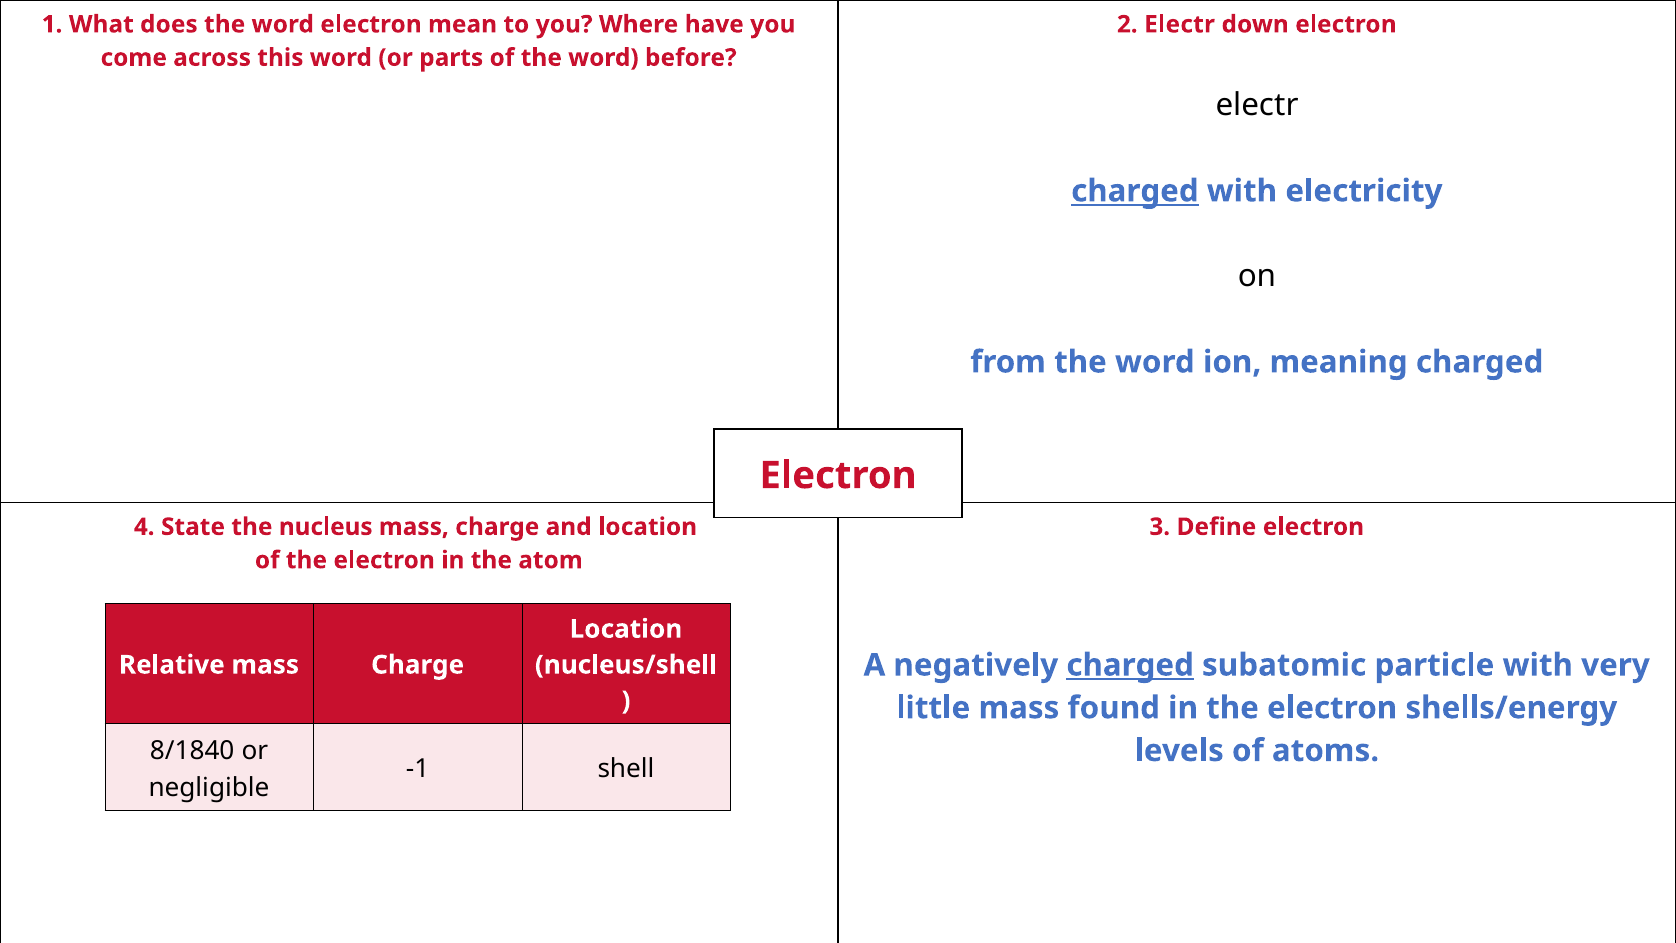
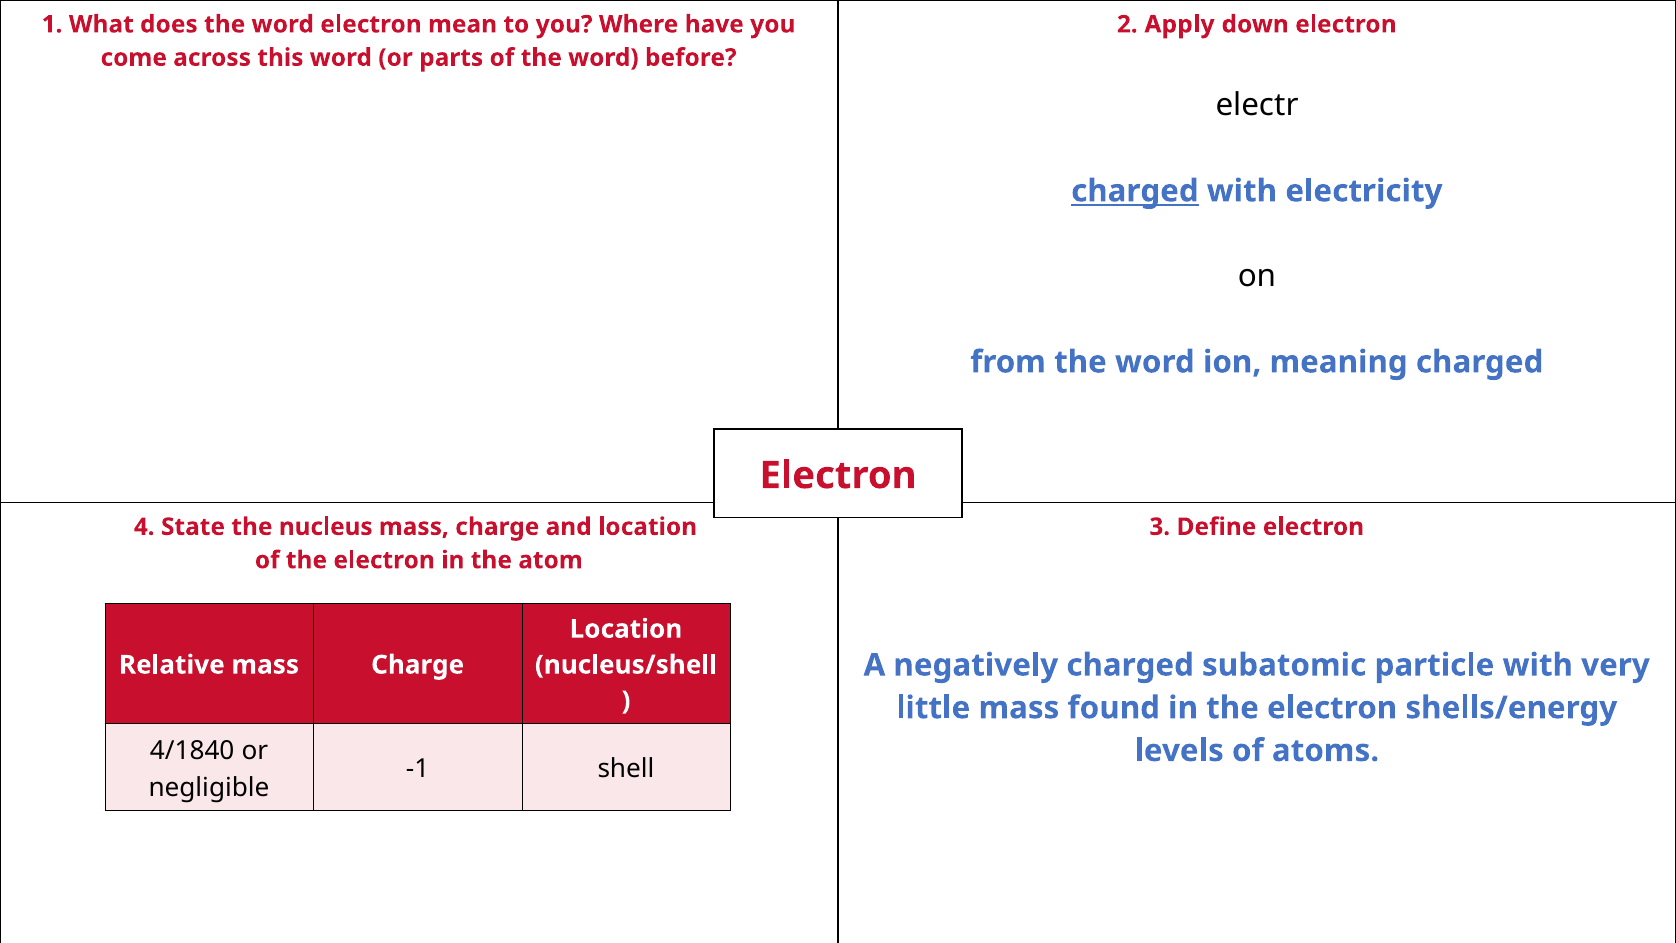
2 Electr: Electr -> Apply (1179, 24)
charged underline: present -> none (1130, 665)
8/1840: 8/1840 -> 4/1840 (192, 751)
